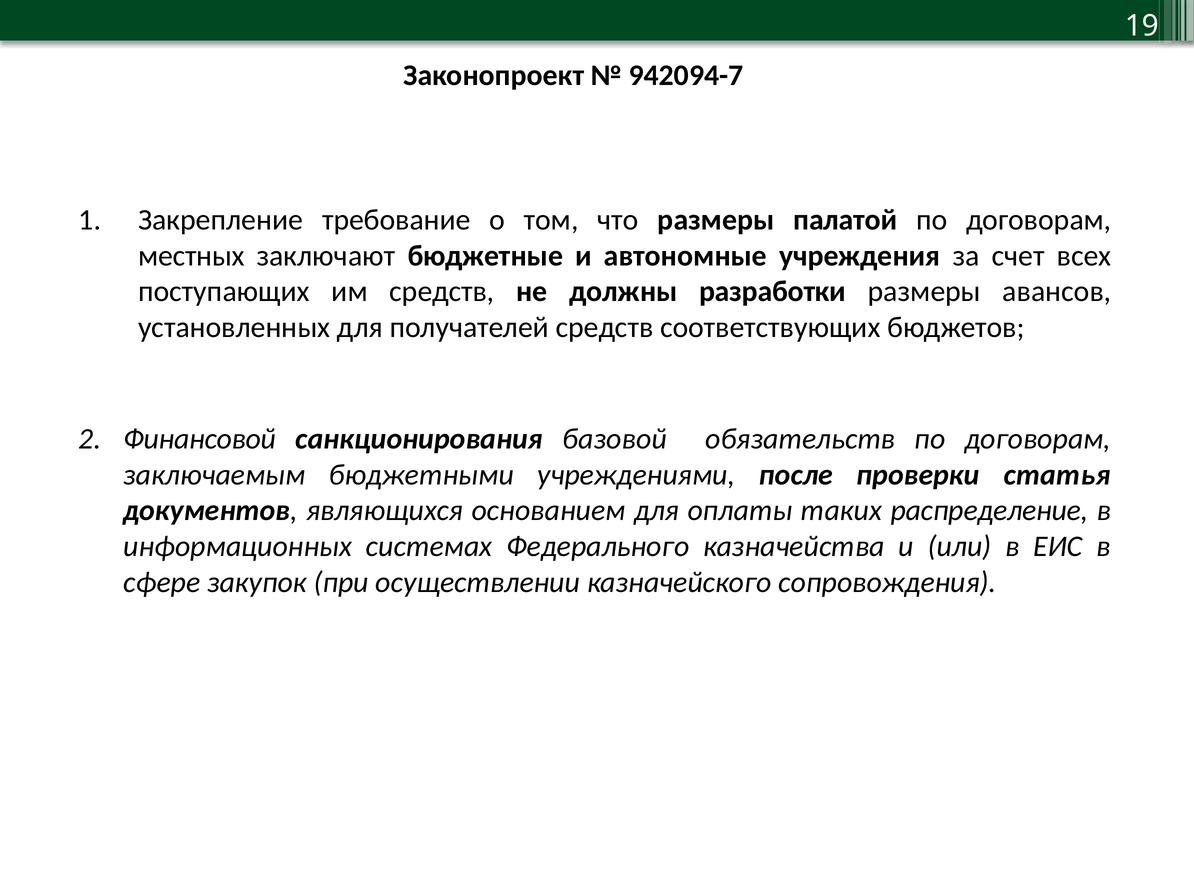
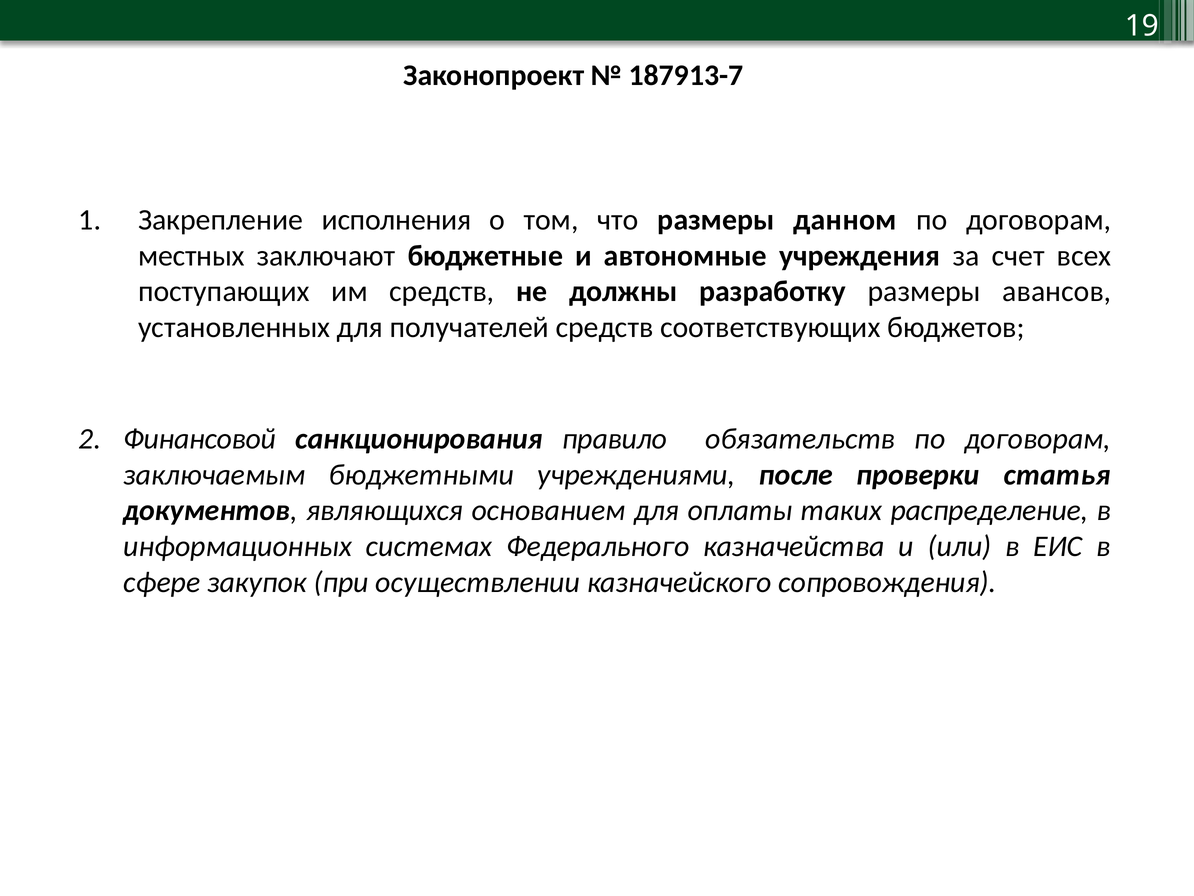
942094-7: 942094-7 -> 187913-7 (686, 75)
требование: требование -> исполнения (396, 220)
палатой: палатой -> данном (845, 220)
разработки: разработки -> разработку (772, 291)
базовой: базовой -> правило (615, 439)
